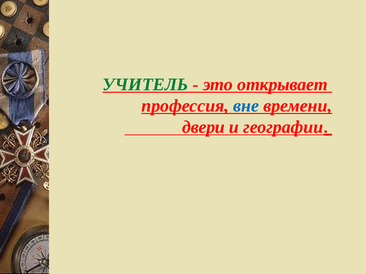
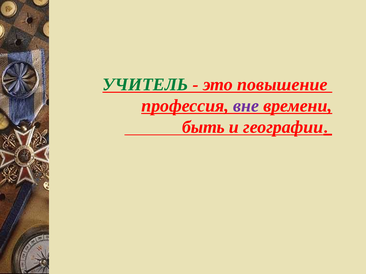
открывает: открывает -> повышение (282, 85)
вне colour: blue -> purple (246, 106)
двери: двери -> быть (204, 127)
